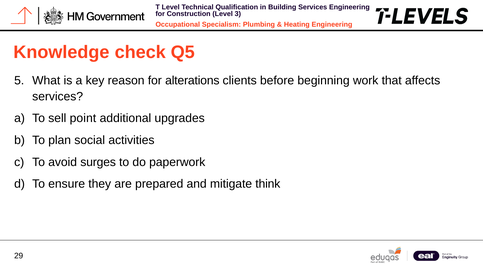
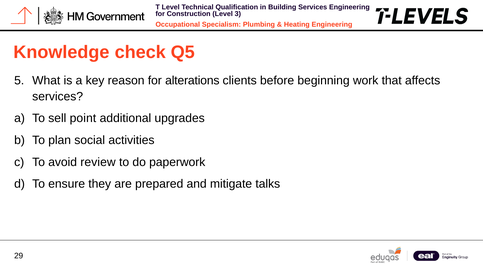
surges: surges -> review (98, 162)
think: think -> talks (268, 184)
